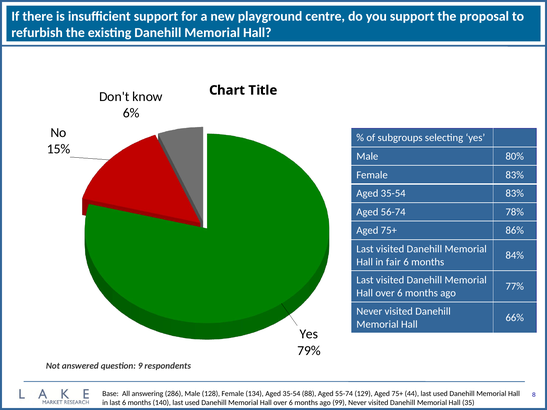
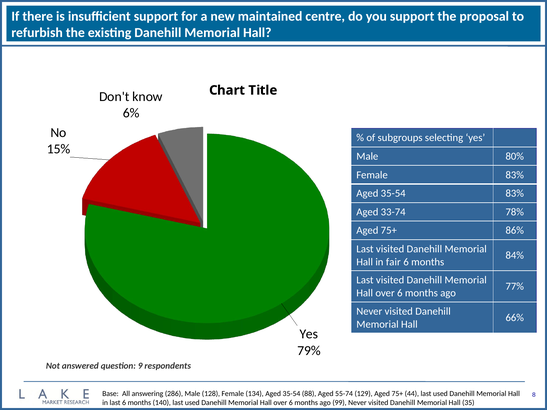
playground: playground -> maintained (270, 16)
56-74: 56-74 -> 33-74 (393, 212)
